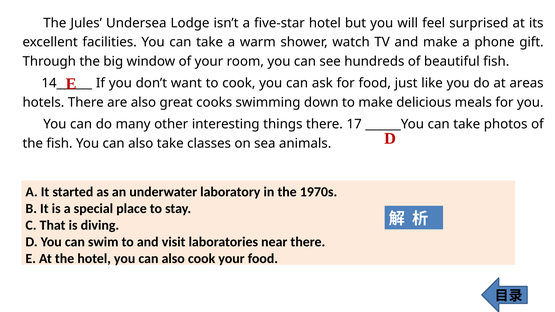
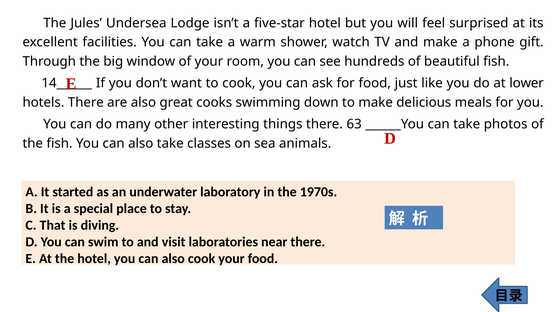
areas: areas -> lower (527, 83)
17: 17 -> 63 (354, 124)
